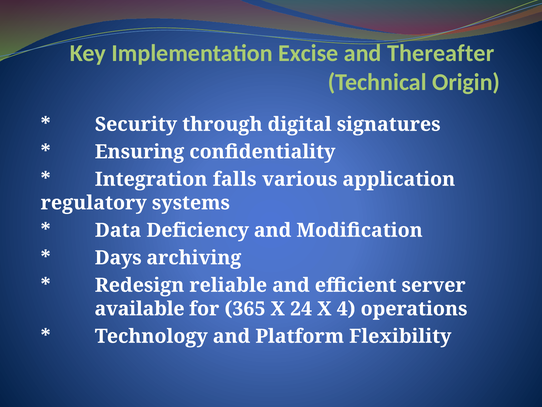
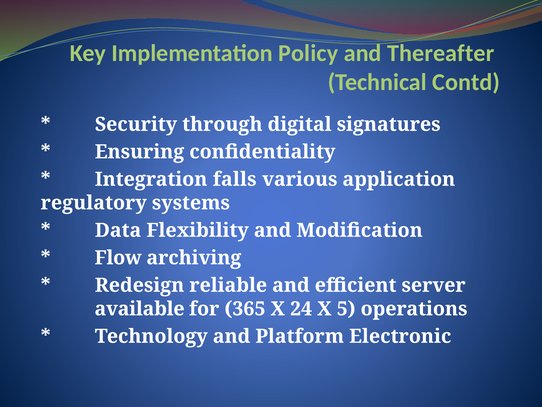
Excise: Excise -> Policy (308, 53)
Origin: Origin -> Contd (466, 82)
Deficiency: Deficiency -> Flexibility (198, 230)
Days: Days -> Flow (118, 258)
4: 4 -> 5 (346, 309)
Flexibility: Flexibility -> Electronic (400, 336)
